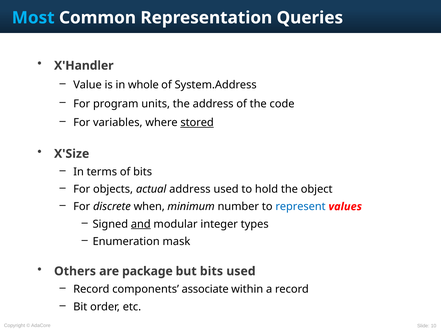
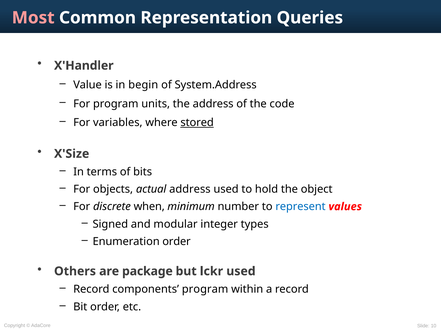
Most colour: light blue -> pink (33, 18)
whole: whole -> begin (143, 85)
and underline: present -> none (141, 224)
Enumeration mask: mask -> order (177, 241)
but bits: bits -> lckr (211, 271)
components associate: associate -> program (205, 289)
